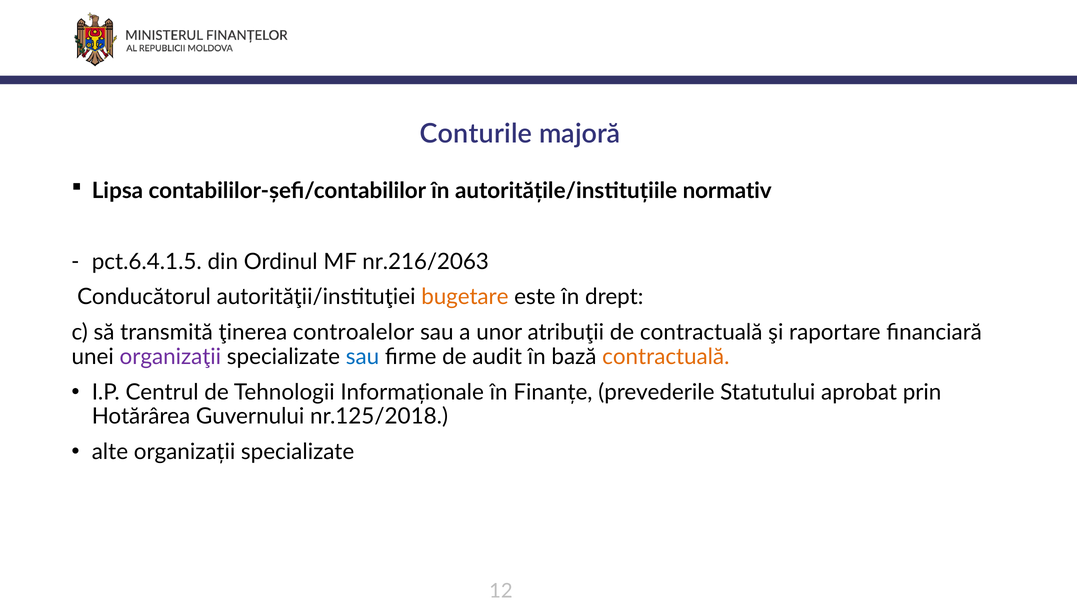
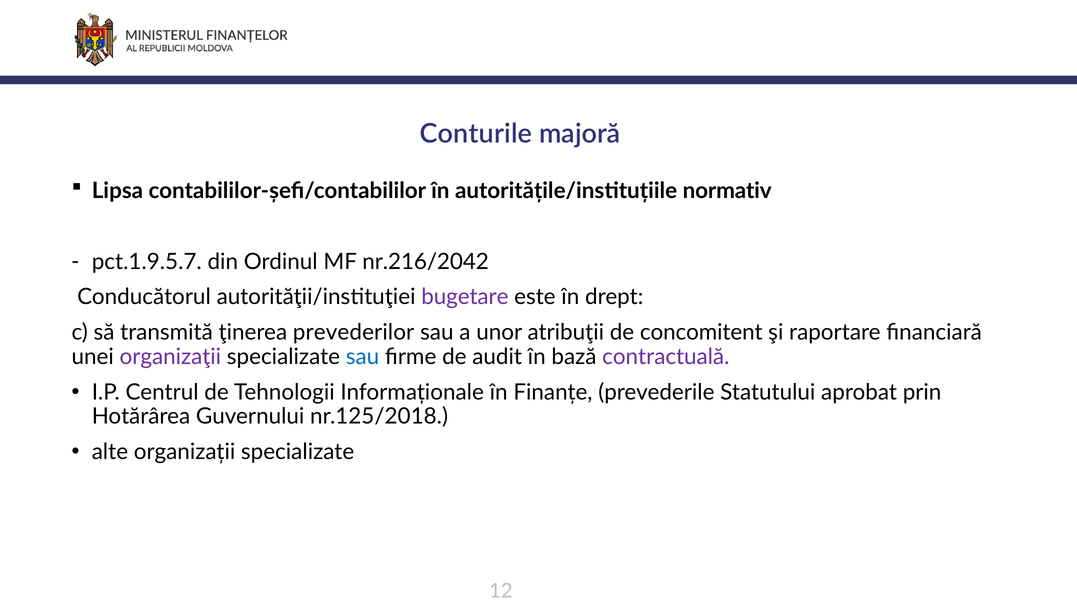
pct.6.4.1.5: pct.6.4.1.5 -> pct.1.9.5.7 (147, 262)
nr.216/2063: nr.216/2063 -> nr.216/2042 (426, 262)
bugetare colour: orange -> purple (465, 297)
controalelor: controalelor -> prevederilor (354, 332)
de contractuală: contractuală -> concomitent (701, 332)
contractuală colour: orange -> purple (666, 357)
